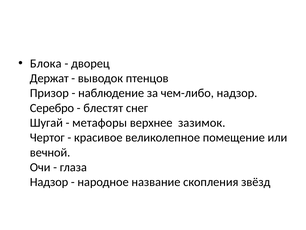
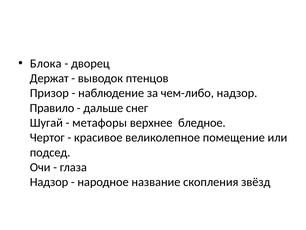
Серебро: Серебро -> Правило (52, 108)
блестят: блестят -> дальше (103, 108)
зазимок: зазимок -> бледное (202, 123)
вечной: вечной -> подсед (50, 152)
